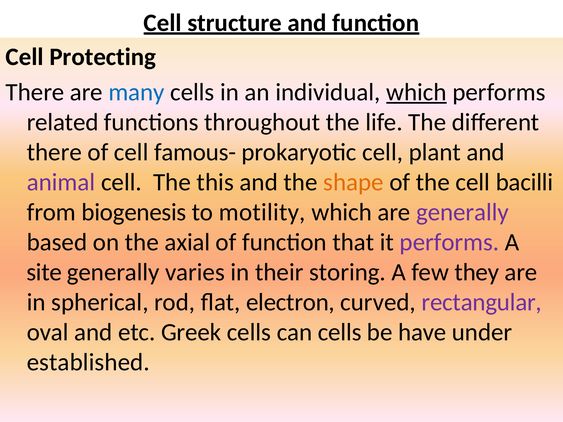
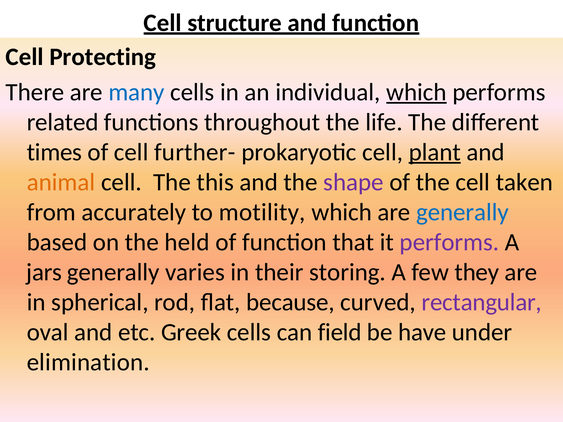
there: there -> times (54, 152)
famous-: famous- -> further- (195, 152)
plant underline: none -> present (435, 152)
animal colour: purple -> orange (61, 182)
shape colour: orange -> purple (353, 182)
bacilli: bacilli -> taken (524, 182)
biogenesis: biogenesis -> accurately (134, 212)
generally colour: purple -> blue (462, 212)
axial: axial -> held (187, 242)
site: site -> jars (44, 272)
electron: electron -> because (290, 302)
can cells: cells -> field (340, 332)
established: established -> elimination (88, 362)
